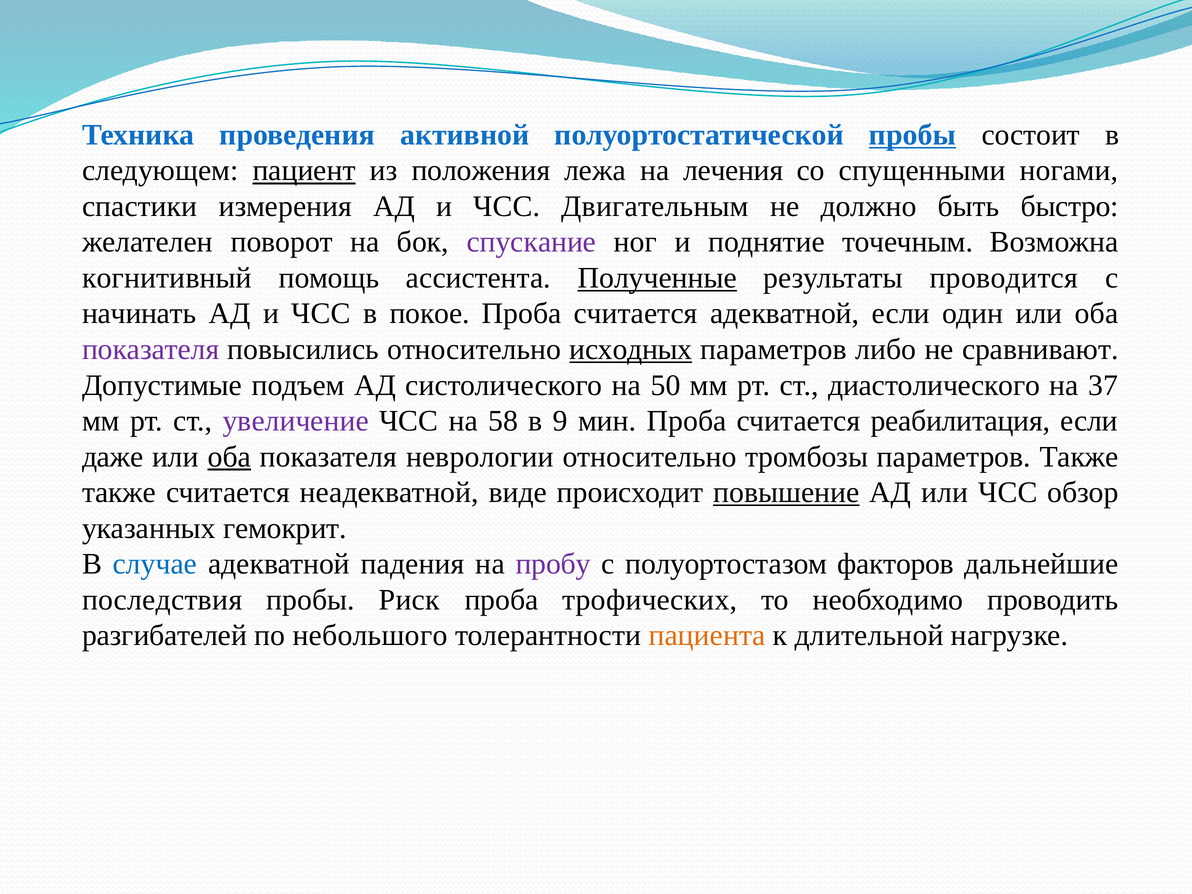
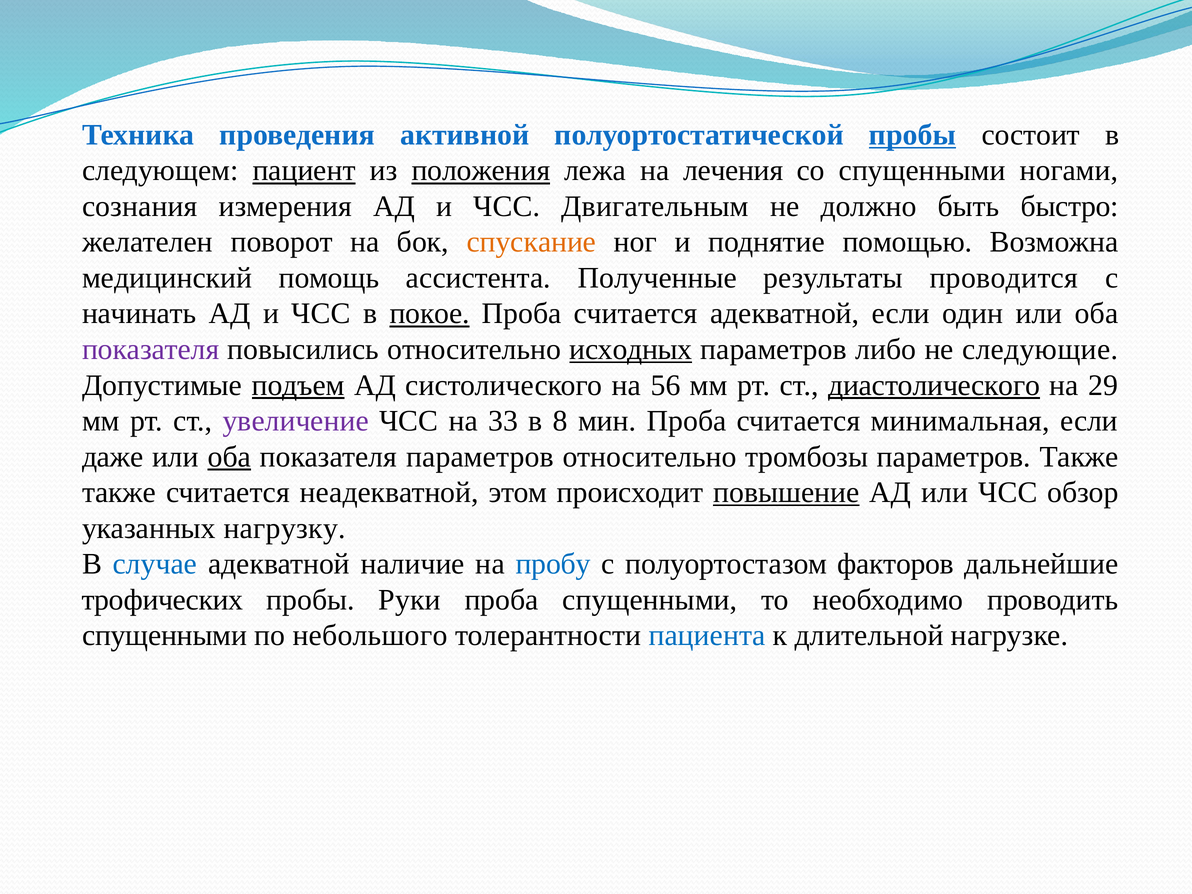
положения underline: none -> present (481, 171)
спастики: спастики -> сознания (140, 206)
спускание colour: purple -> orange (531, 242)
точечным: точечным -> помощью (907, 242)
когнитивный: когнитивный -> медицинский (167, 278)
Полученные underline: present -> none (657, 278)
покое underline: none -> present (430, 314)
сравнивают: сравнивают -> следующие (1040, 349)
подъем underline: none -> present (298, 385)
50: 50 -> 56 (666, 385)
диастолического underline: none -> present (934, 385)
37: 37 -> 29 (1103, 385)
58: 58 -> 33 (503, 421)
9: 9 -> 8 (560, 421)
реабилитация: реабилитация -> минимальная (960, 421)
показателя неврологии: неврологии -> параметров (480, 457)
виде: виде -> этом (518, 492)
гемокрит: гемокрит -> нагрузку (285, 528)
падения: падения -> наличие (413, 564)
пробу colour: purple -> blue (553, 564)
последствия: последствия -> трофических (162, 600)
Риск: Риск -> Руки (410, 600)
проба трофических: трофических -> спущенными (650, 600)
разгибателей: разгибателей -> спущенными (165, 635)
пациента colour: orange -> blue (707, 635)
